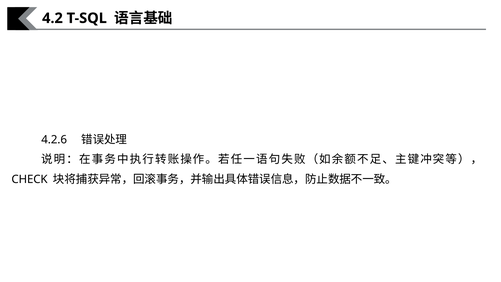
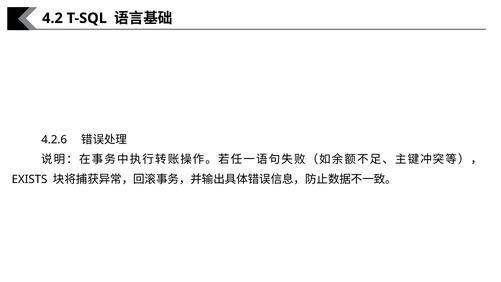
CHECK: CHECK -> EXISTS (29, 179)
